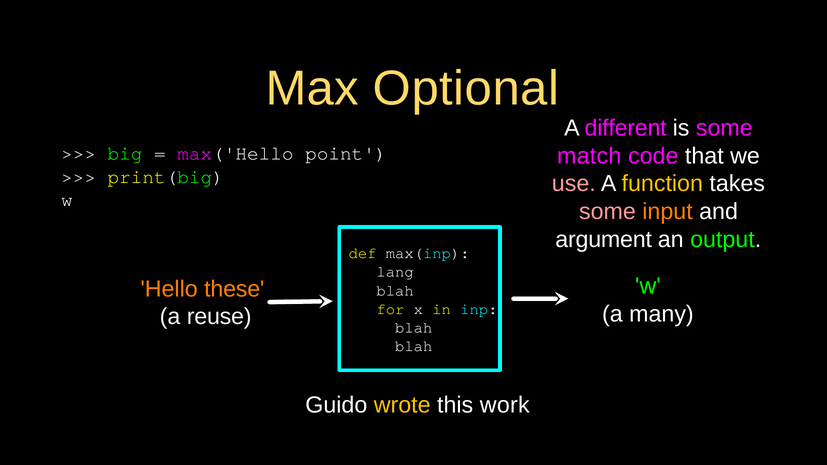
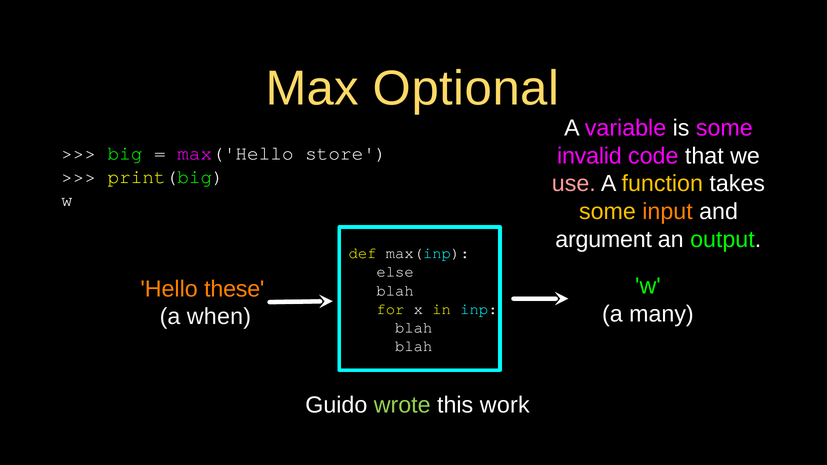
different: different -> variable (626, 128)
match: match -> invalid (589, 156)
point: point -> store (346, 153)
some colour: pink -> yellow (607, 212)
lang: lang -> else (395, 272)
reuse: reuse -> when (219, 317)
wrote colour: yellow -> light green (402, 405)
